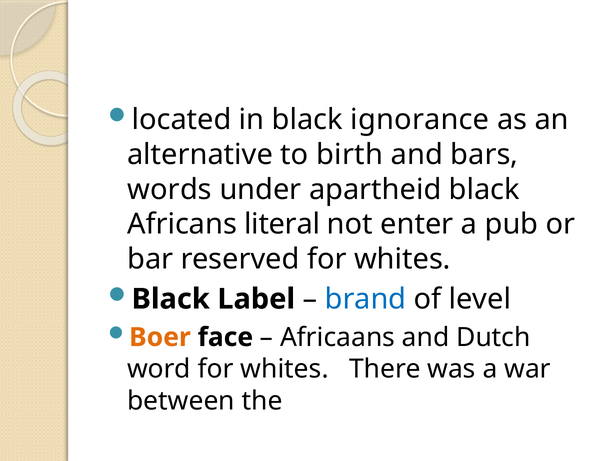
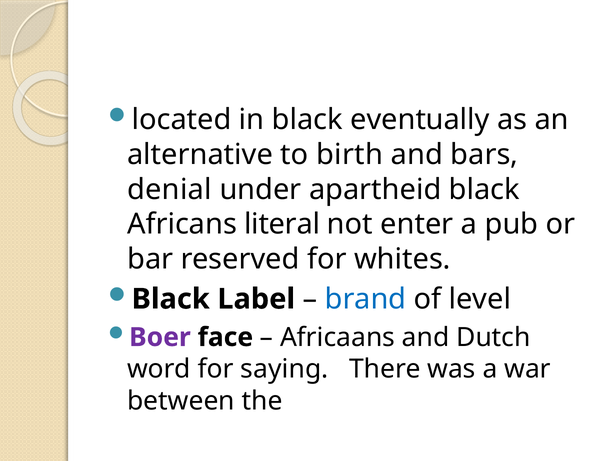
ignorance: ignorance -> eventually (420, 120)
words: words -> denial (170, 190)
Boer colour: orange -> purple (160, 337)
word for whites: whites -> saying (284, 369)
